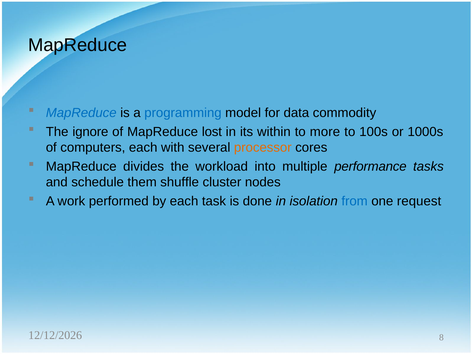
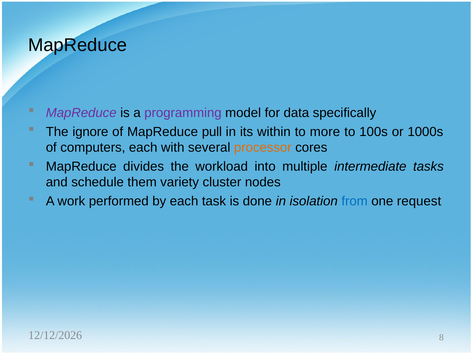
MapReduce colour: blue -> purple (81, 113)
programming colour: blue -> purple (183, 113)
commodity: commodity -> specifically (345, 113)
lost: lost -> pull (212, 132)
performance: performance -> intermediate (370, 166)
shuffle: shuffle -> variety (180, 182)
